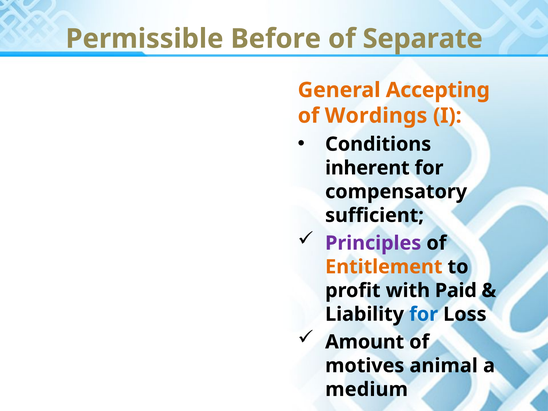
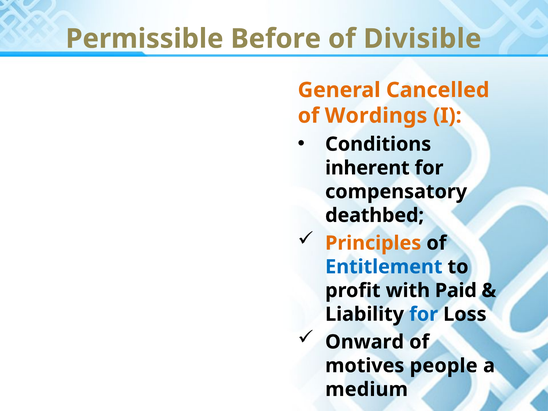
Separate: Separate -> Divisible (422, 39)
Accepting: Accepting -> Cancelled (438, 90)
sufficient: sufficient -> deathbed (375, 215)
Principles colour: purple -> orange (373, 243)
Entitlement colour: orange -> blue (384, 267)
Amount: Amount -> Onward (365, 342)
animal: animal -> people (444, 366)
